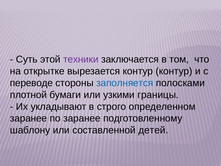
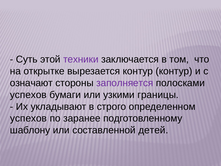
переводе: переводе -> означают (31, 83)
заполняется colour: blue -> purple (125, 83)
плотной: плотной -> успехов (28, 95)
заранее: заранее -> успехов (28, 118)
